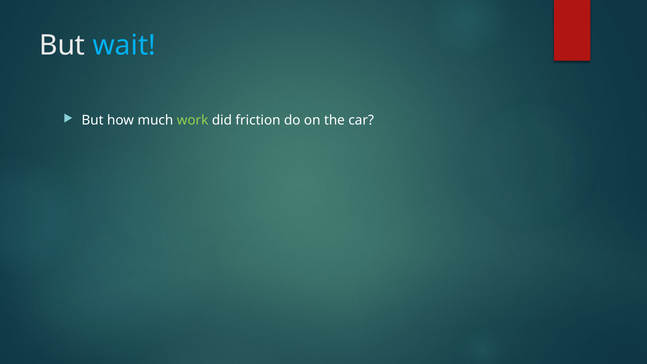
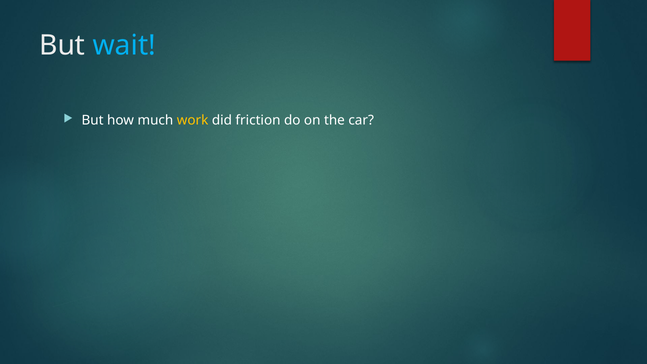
work colour: light green -> yellow (193, 120)
